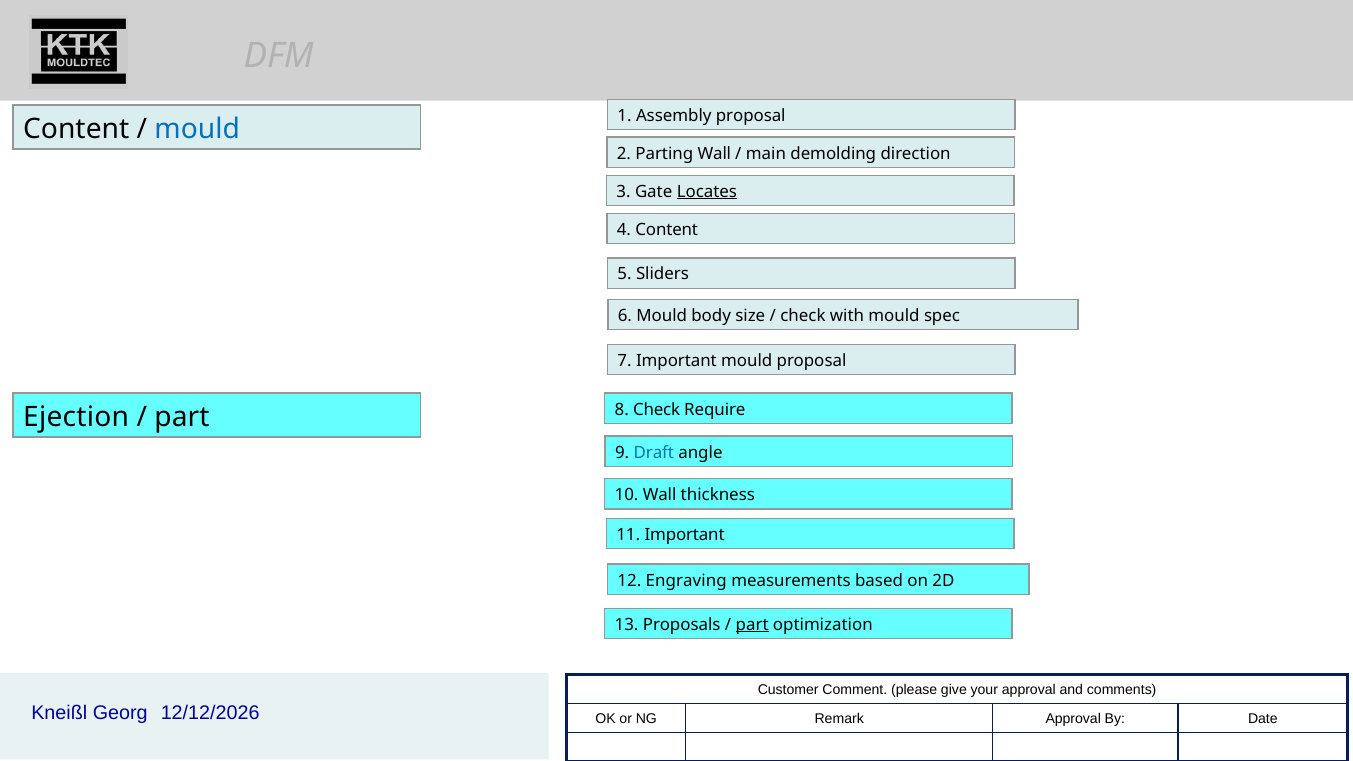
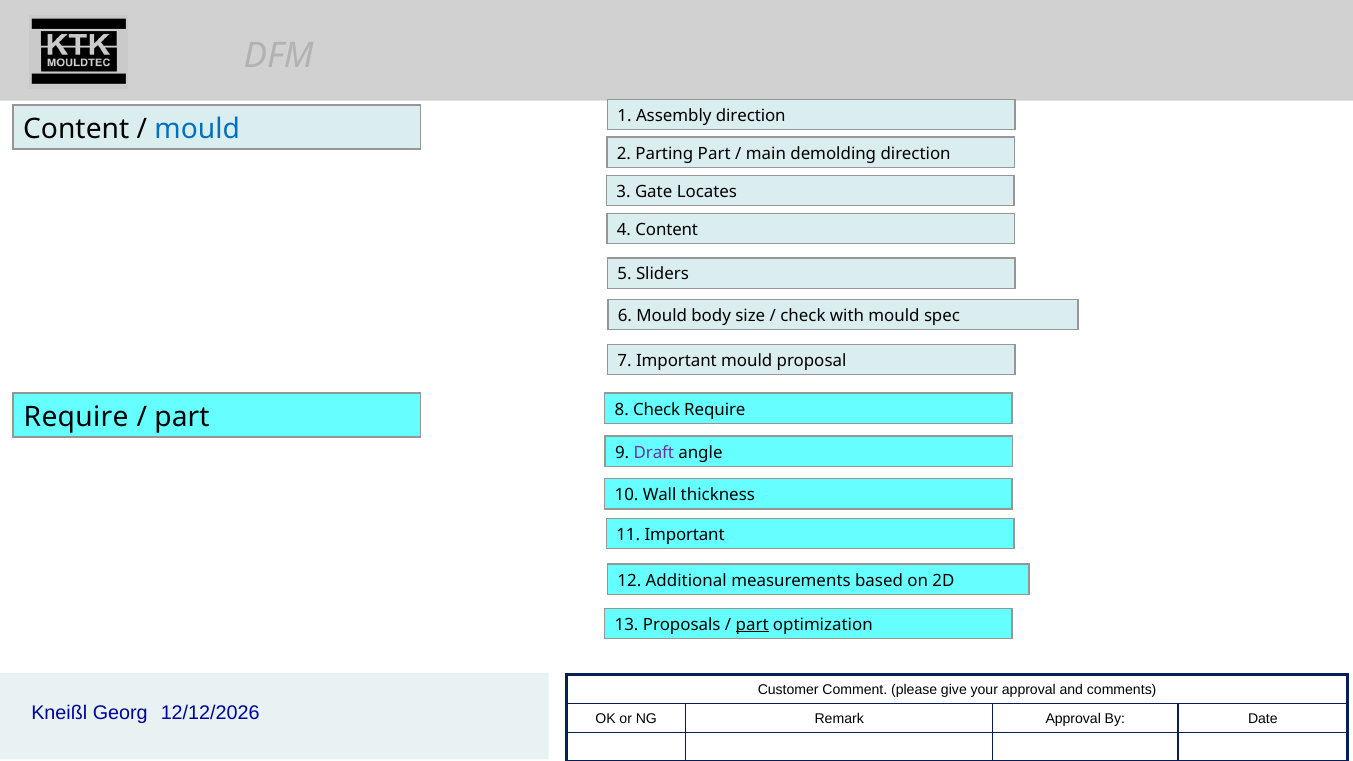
Assembly proposal: proposal -> direction (751, 116)
Parting Wall: Wall -> Part (714, 154)
Locates underline: present -> none (707, 192)
Ejection: Ejection -> Require (76, 417)
Draft colour: blue -> purple (654, 452)
Engraving: Engraving -> Additional (686, 580)
